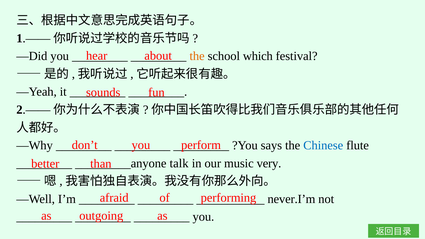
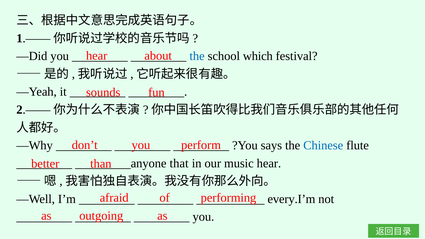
the colour: orange -> blue (197, 56)
talk: talk -> that (179, 163)
music very: very -> hear (269, 163)
never.I’m: never.I’m -> every.I’m (291, 199)
